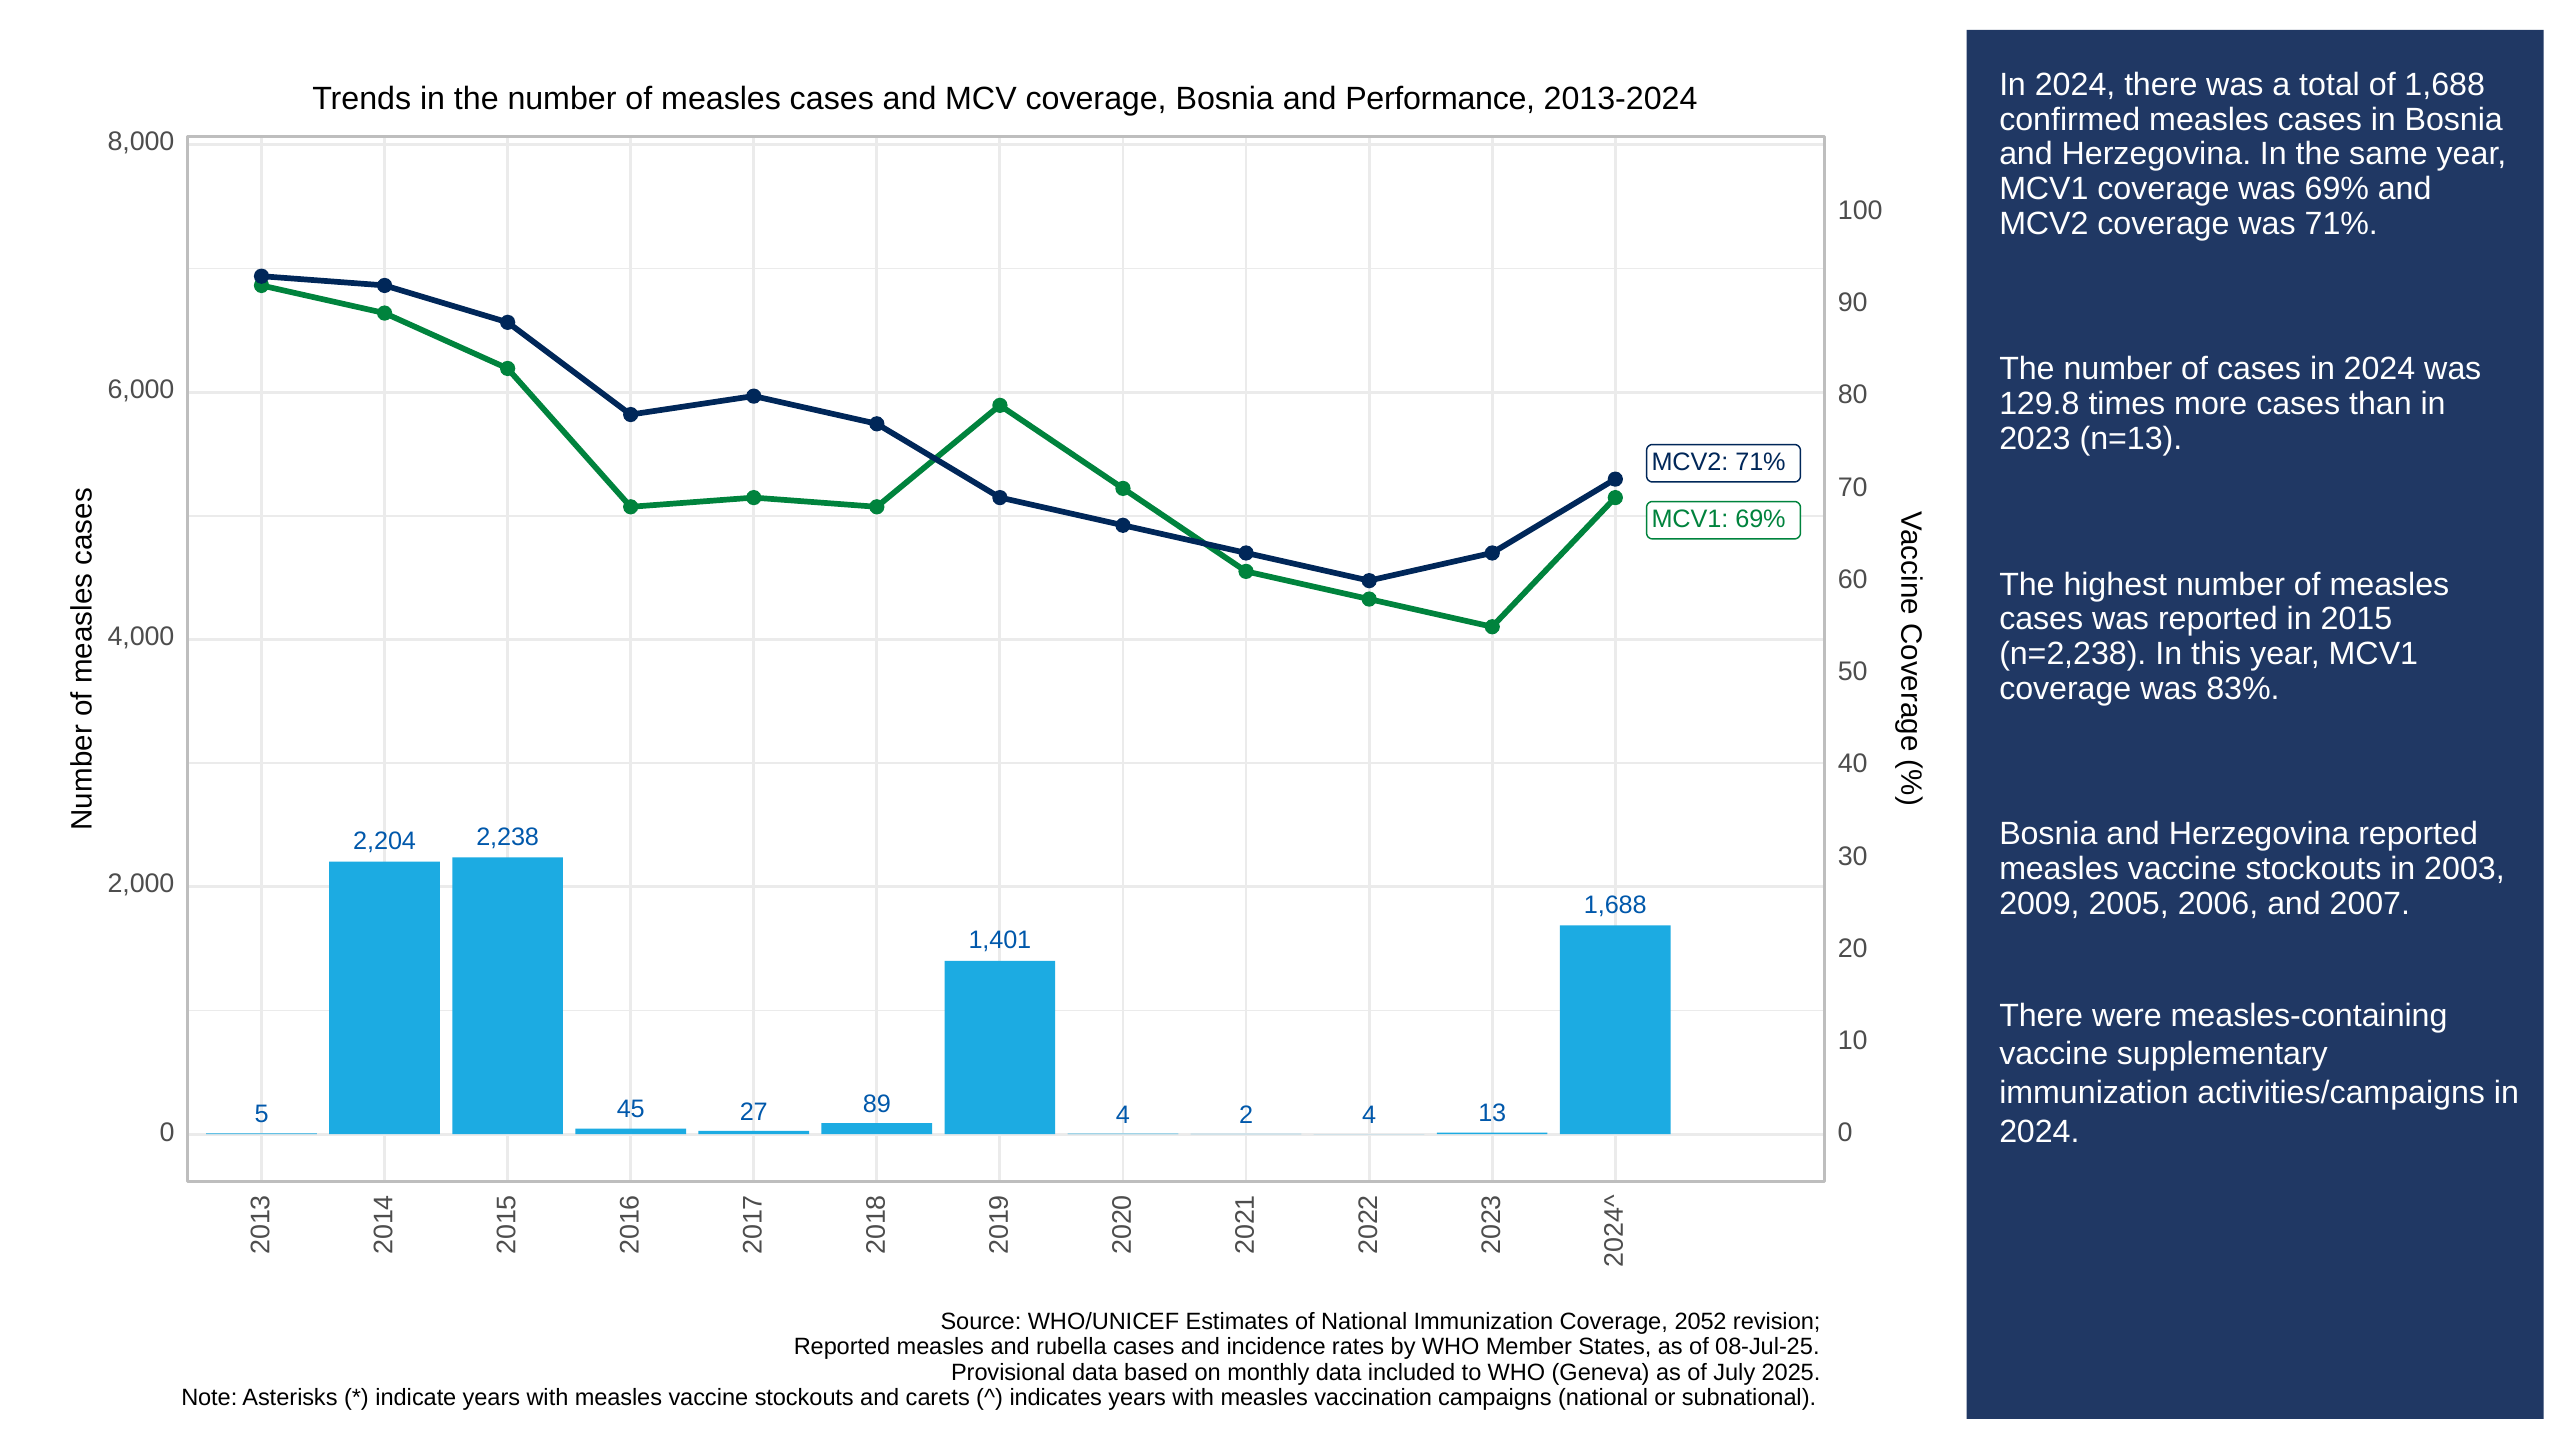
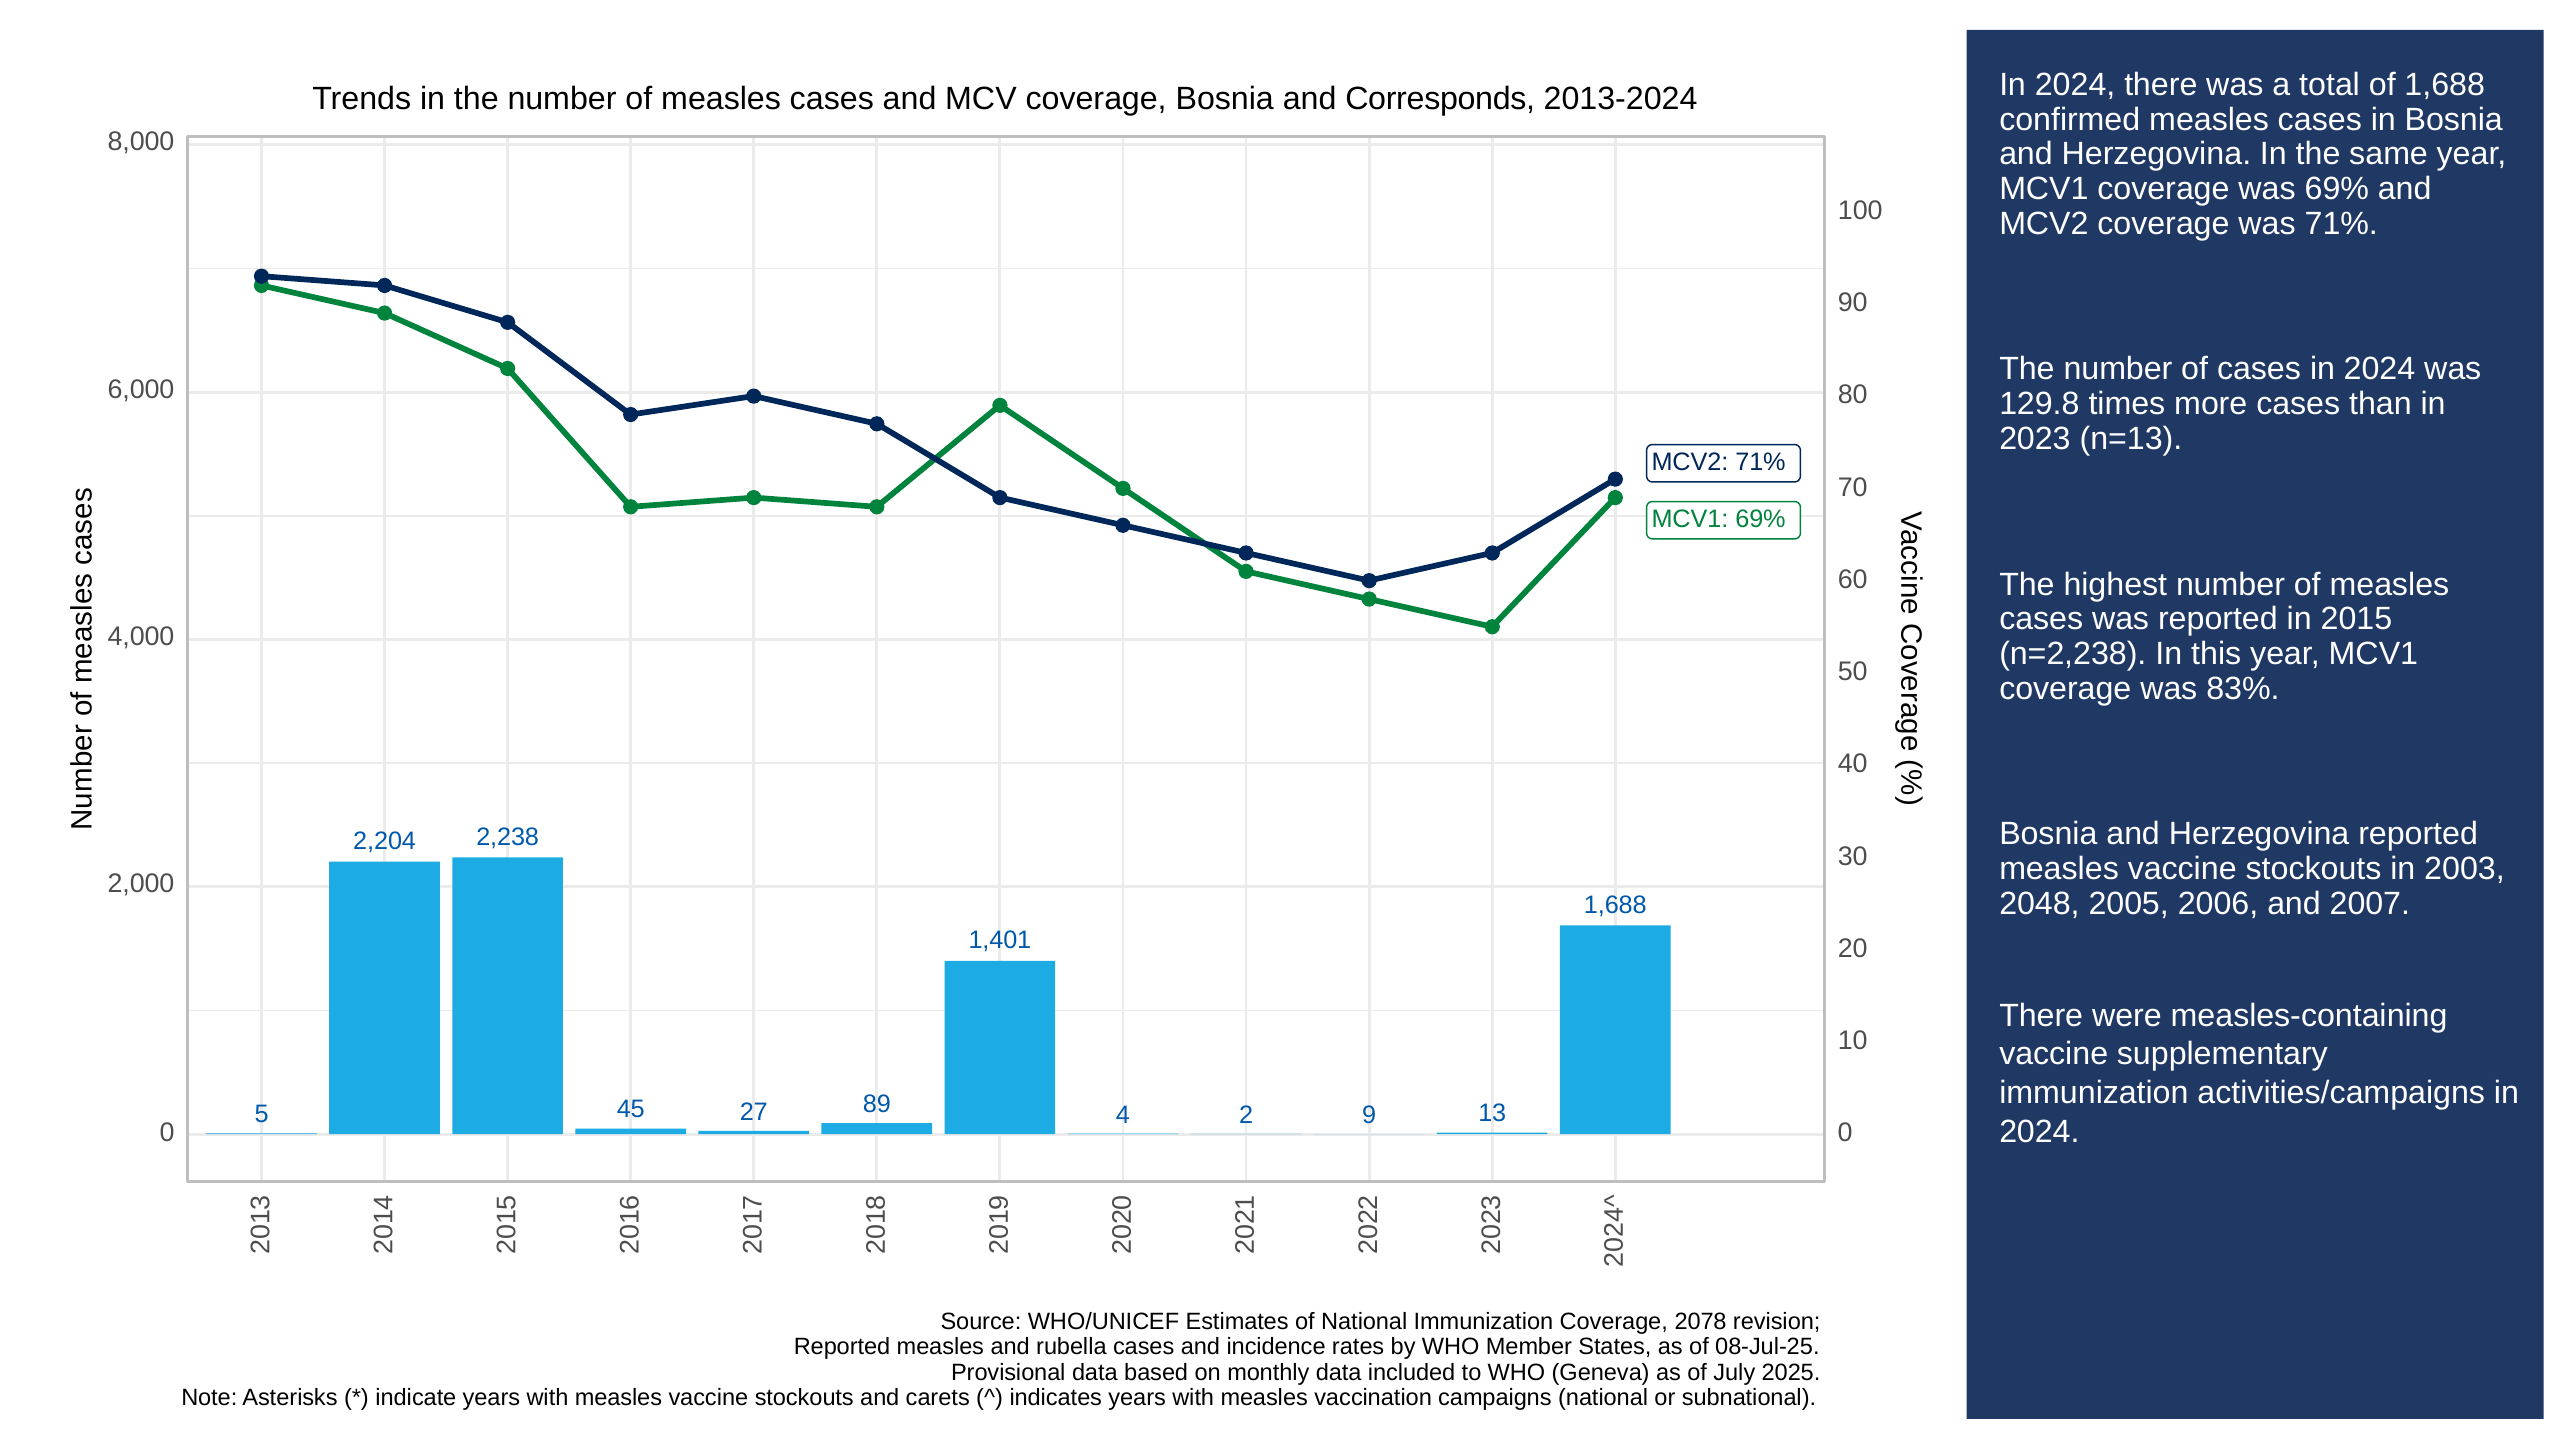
Performance: Performance -> Corresponds (1440, 99)
2009: 2009 -> 2048 (2039, 904)
4 2 4: 4 -> 9 (1369, 1115)
2052: 2052 -> 2078 (1701, 1322)
